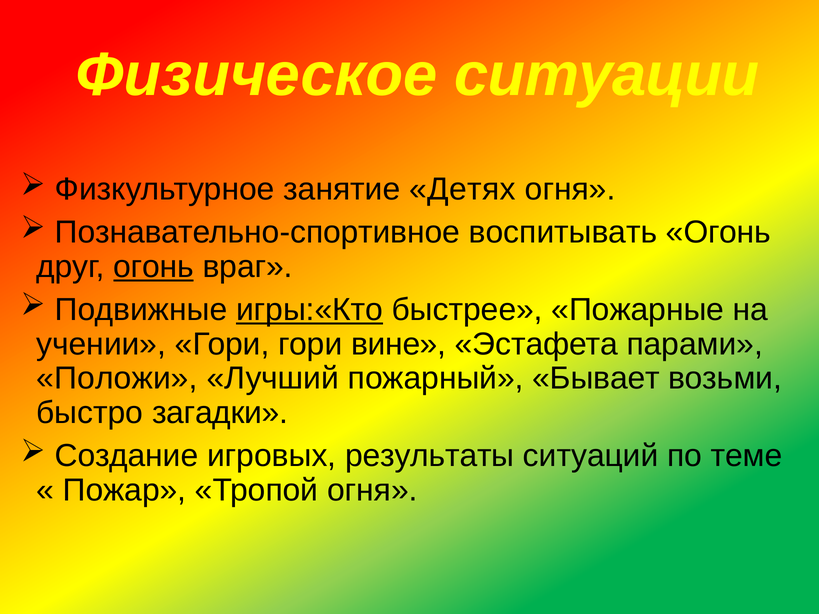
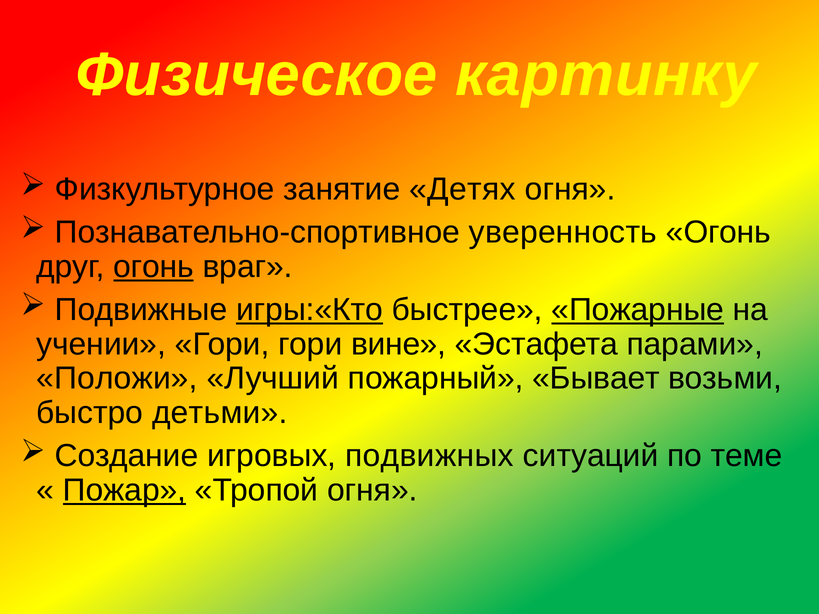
ситуации: ситуации -> картинку (606, 75)
воспитывать: воспитывать -> уверенность (563, 232)
Пожарные underline: none -> present (638, 310)
загадки: загадки -> детьми (220, 413)
результаты: результаты -> подвижных (429, 456)
Пожар underline: none -> present (124, 490)
